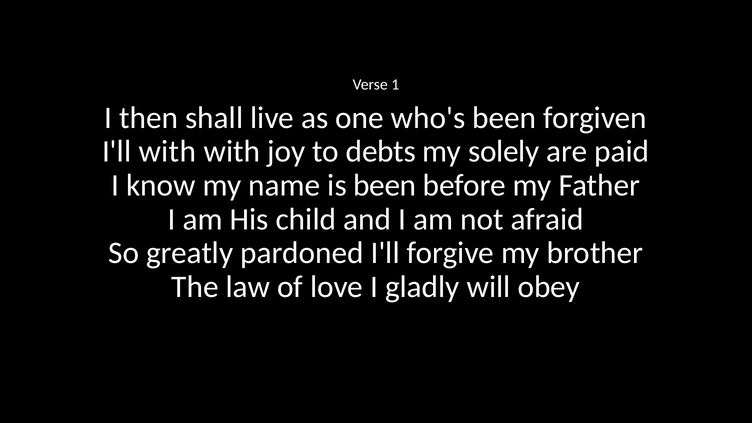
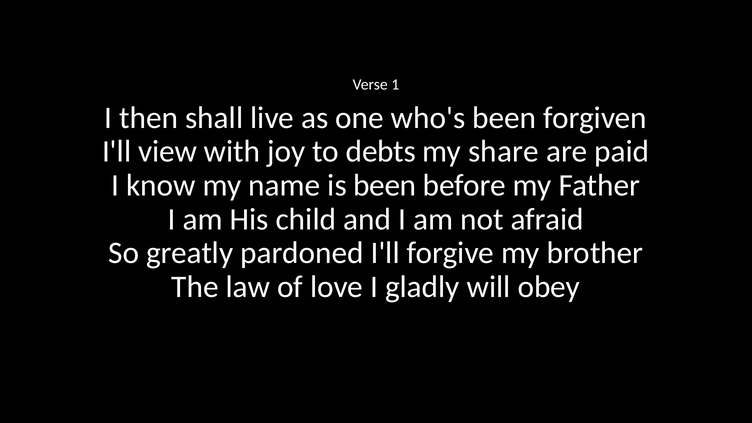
I'll with: with -> view (168, 152)
solely: solely -> share (503, 152)
